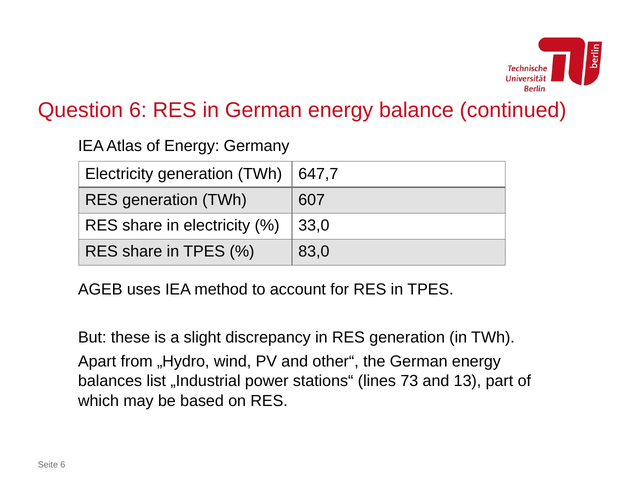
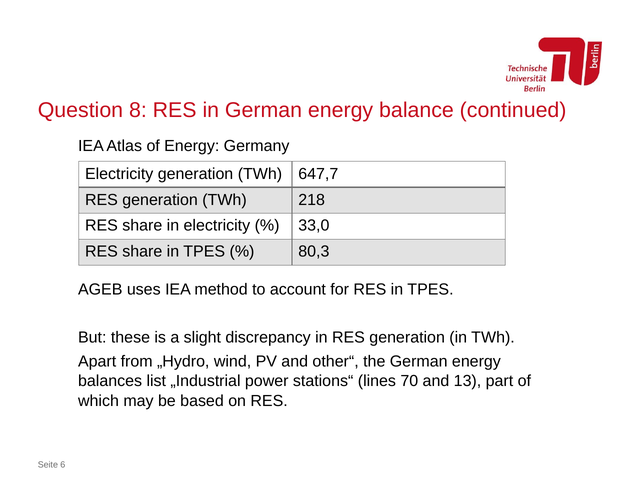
Question 6: 6 -> 8 (138, 110)
607: 607 -> 218 (312, 200)
83,0: 83,0 -> 80,3 (314, 252)
73: 73 -> 70 (409, 381)
